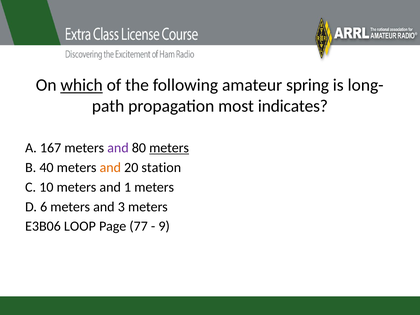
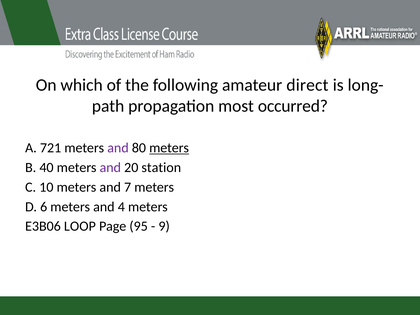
which underline: present -> none (82, 85)
spring: spring -> direct (307, 85)
indicates: indicates -> occurred (293, 106)
167: 167 -> 721 (51, 148)
and colour: orange -> purple (110, 168)
1: 1 -> 7 (128, 187)
3: 3 -> 4 (121, 207)
77: 77 -> 95 (139, 226)
